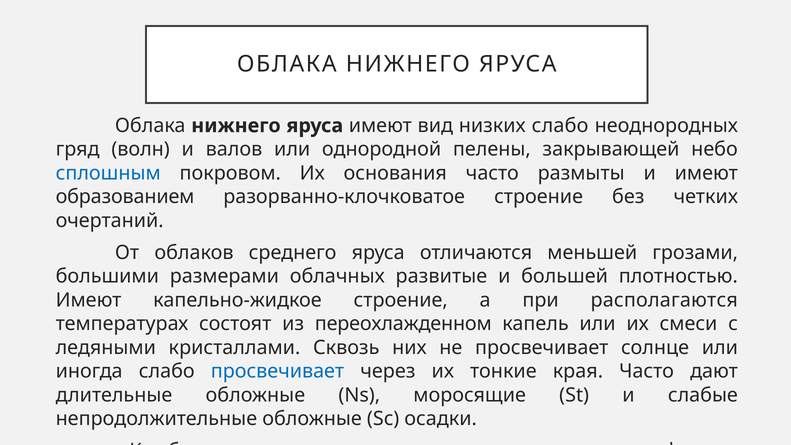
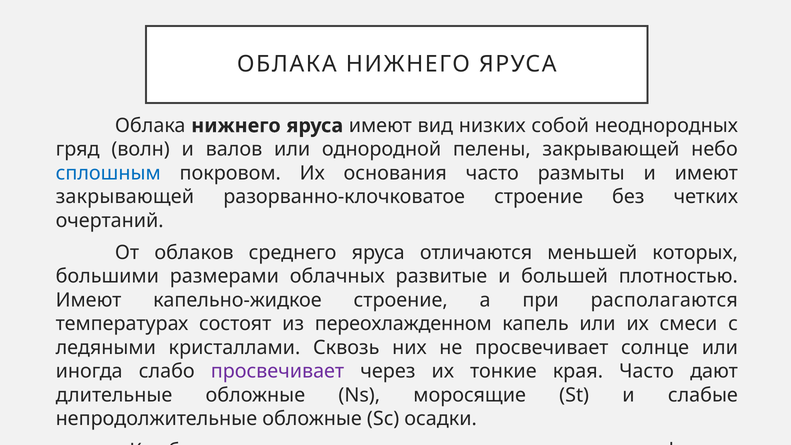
низких слабо: слабо -> собой (560, 126)
образованием: образованием -> закрывающей (125, 197)
грозами: грозами -> которых (695, 253)
просвечивает colour: blue -> purple (278, 371)
